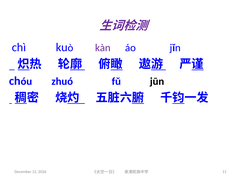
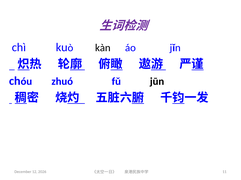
kàn colour: purple -> black (103, 48)
